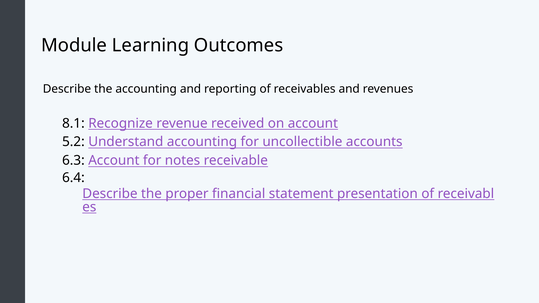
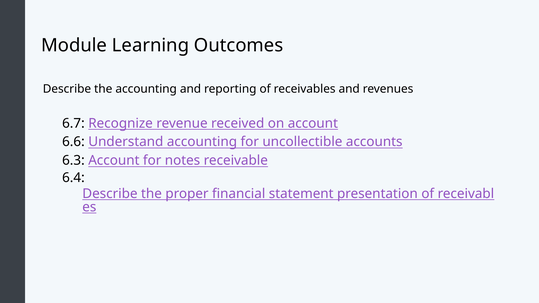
8.1: 8.1 -> 6.7 (73, 123)
5.2: 5.2 -> 6.6 (73, 142)
